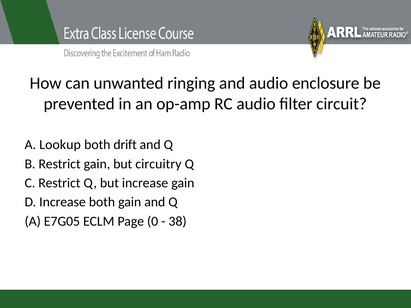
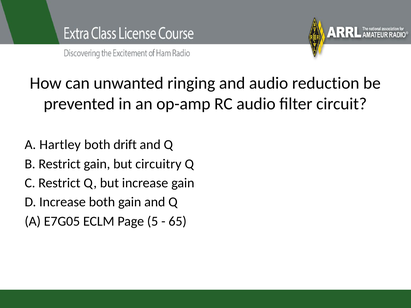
enclosure: enclosure -> reduction (326, 83)
Lookup: Lookup -> Hartley (60, 145)
0: 0 -> 5 (153, 221)
38: 38 -> 65 (178, 221)
